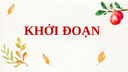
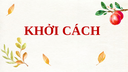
ĐOẠN: ĐOẠN -> CÁCH (81, 31)
